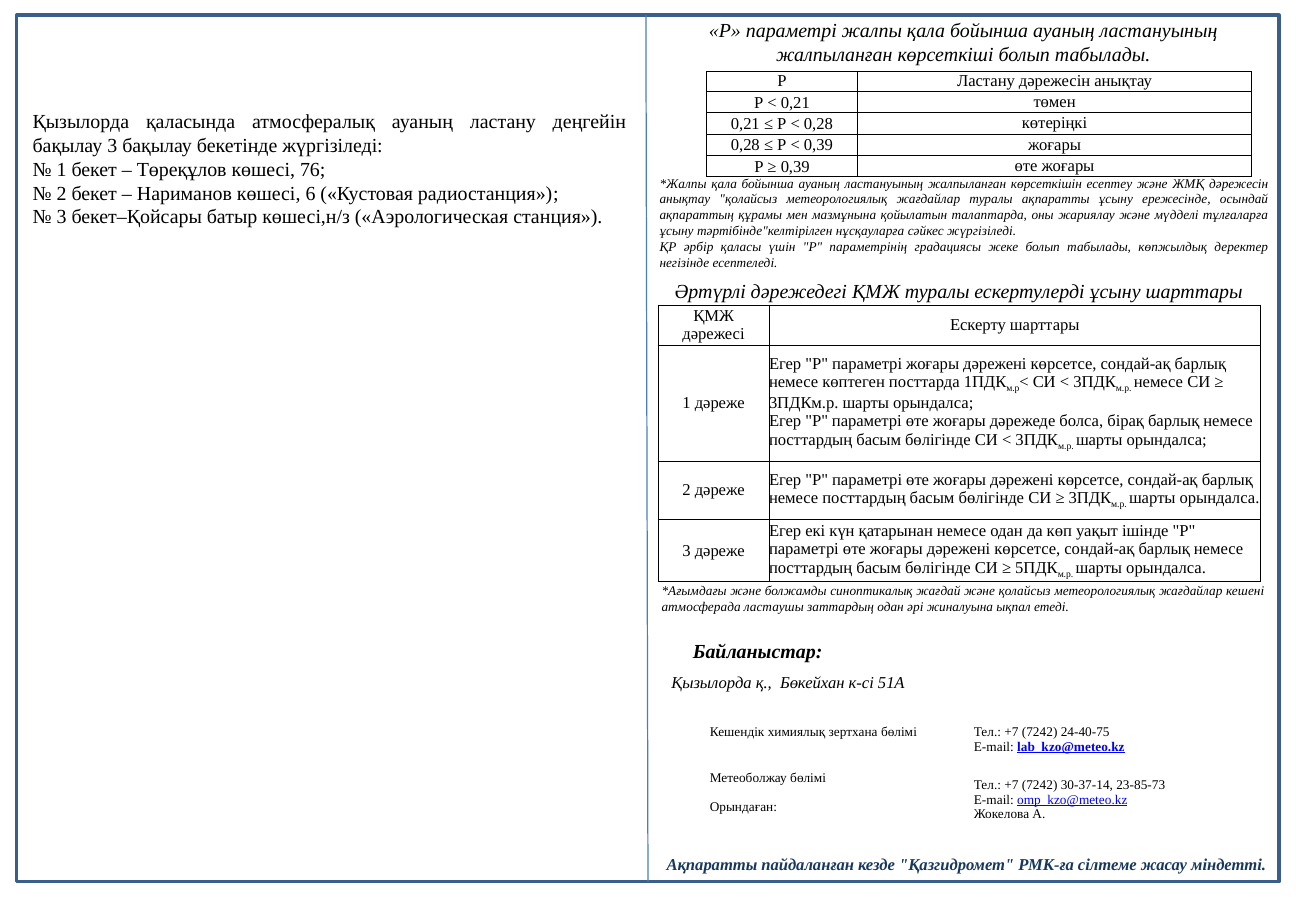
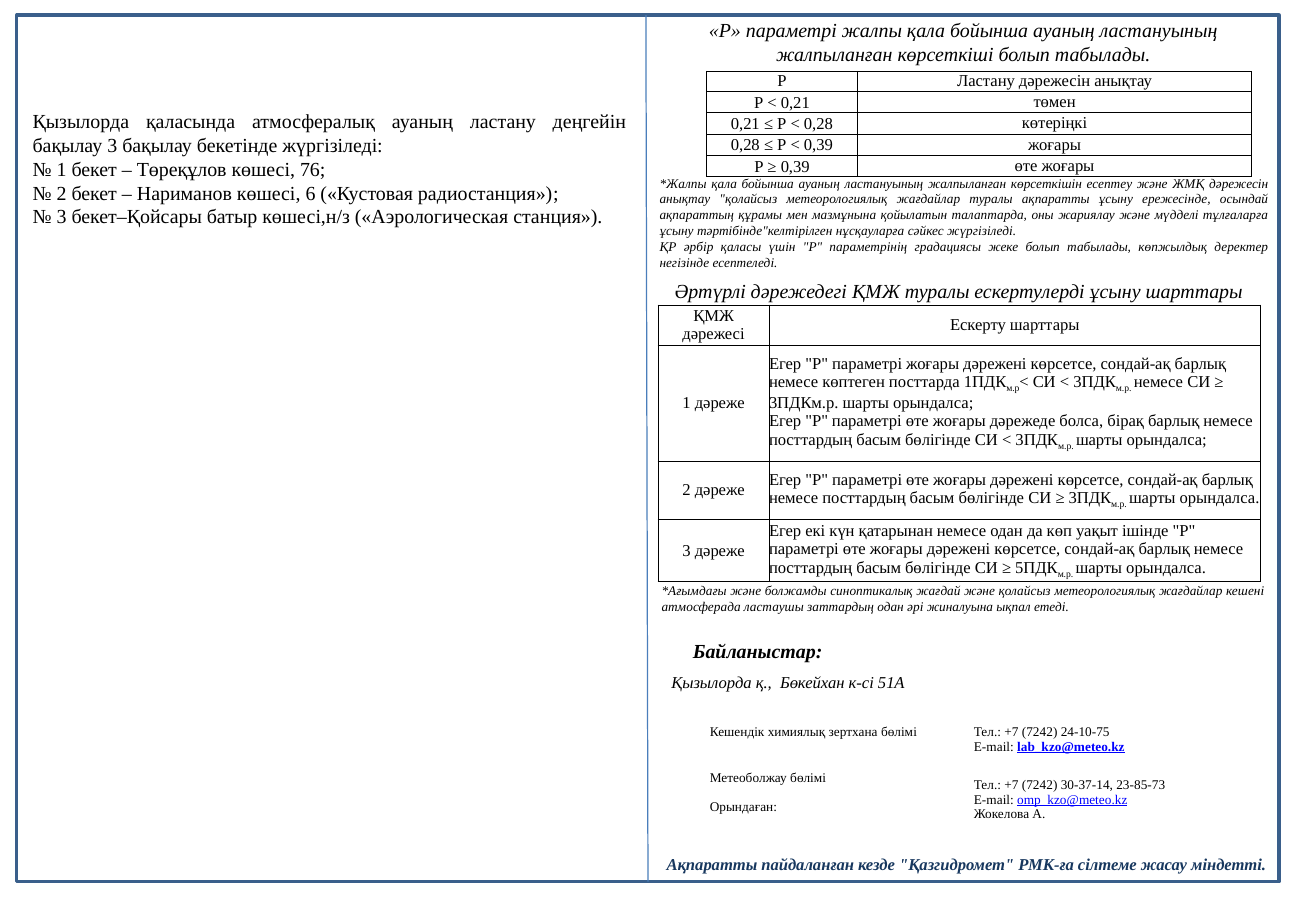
24-40-75: 24-40-75 -> 24-10-75 (1085, 732)
